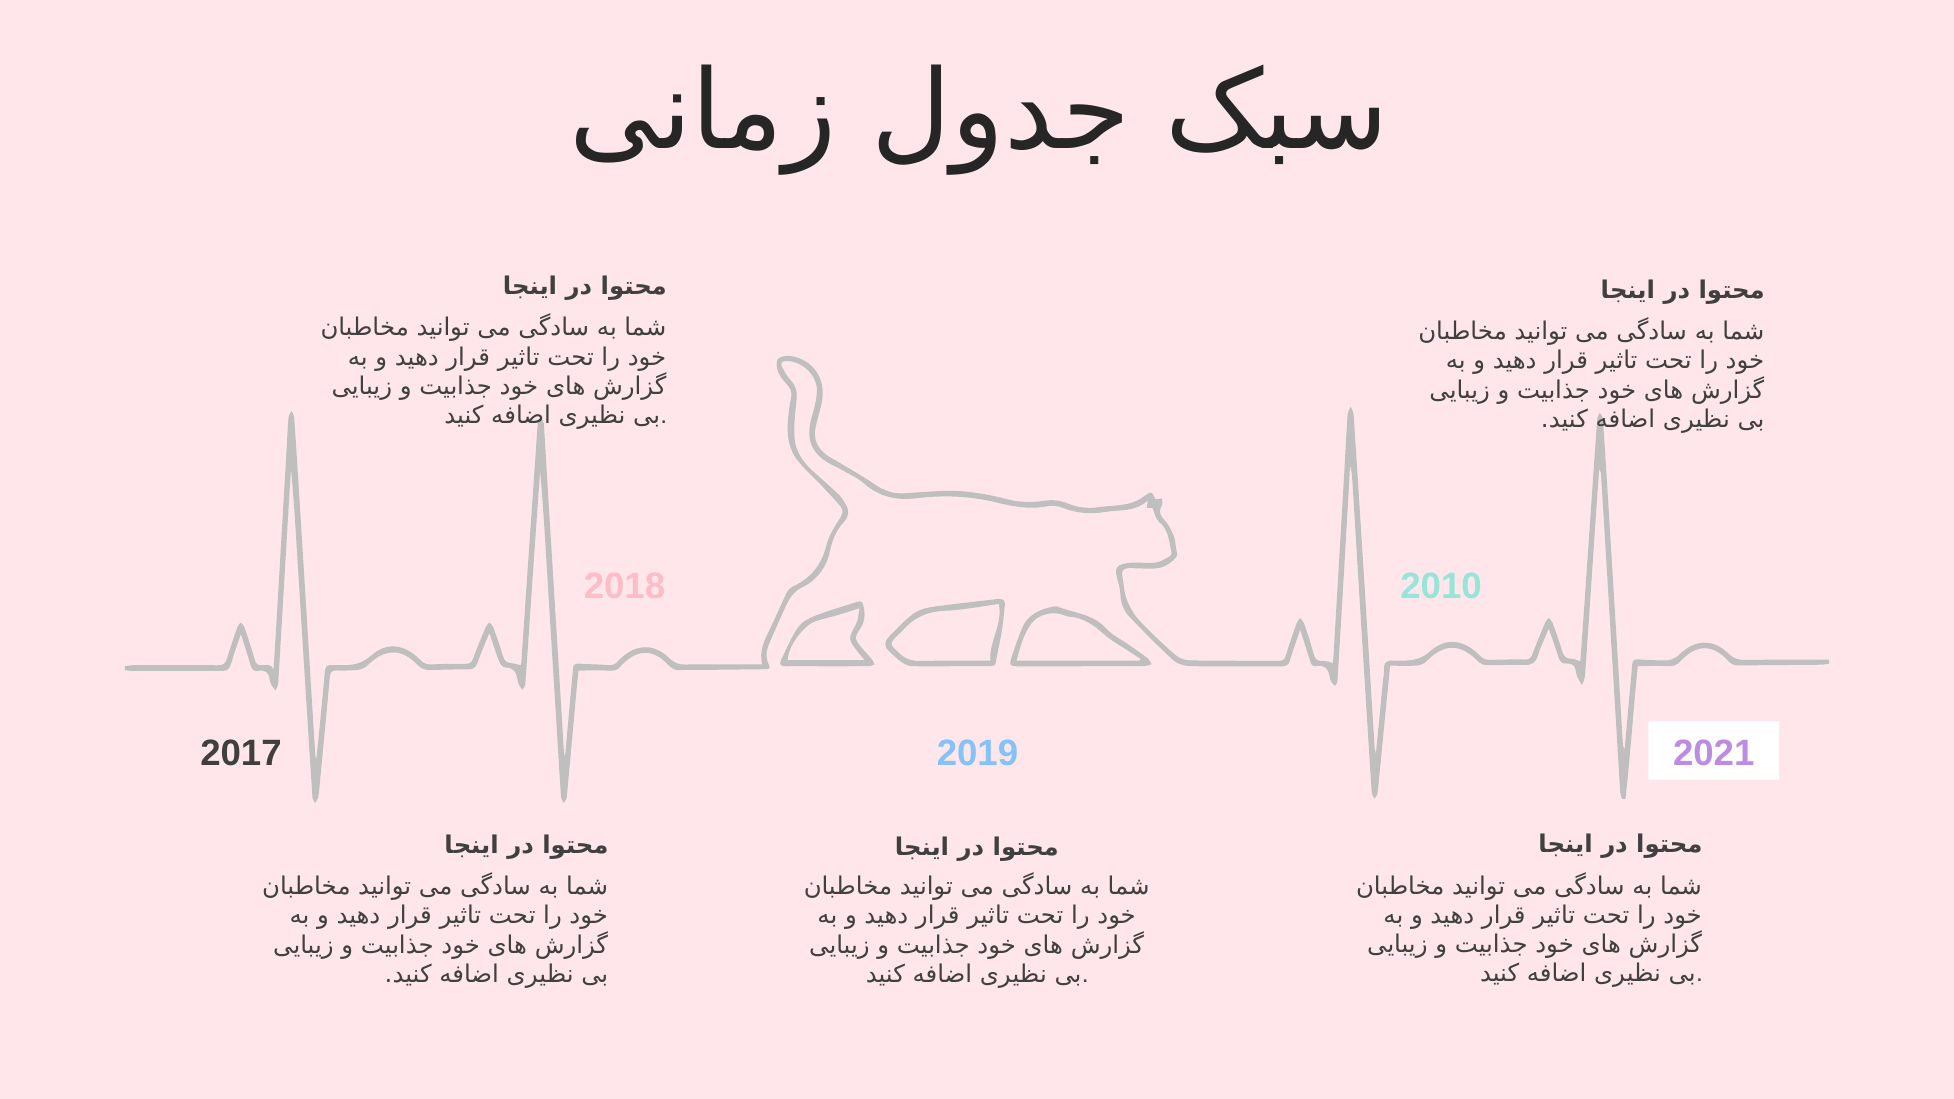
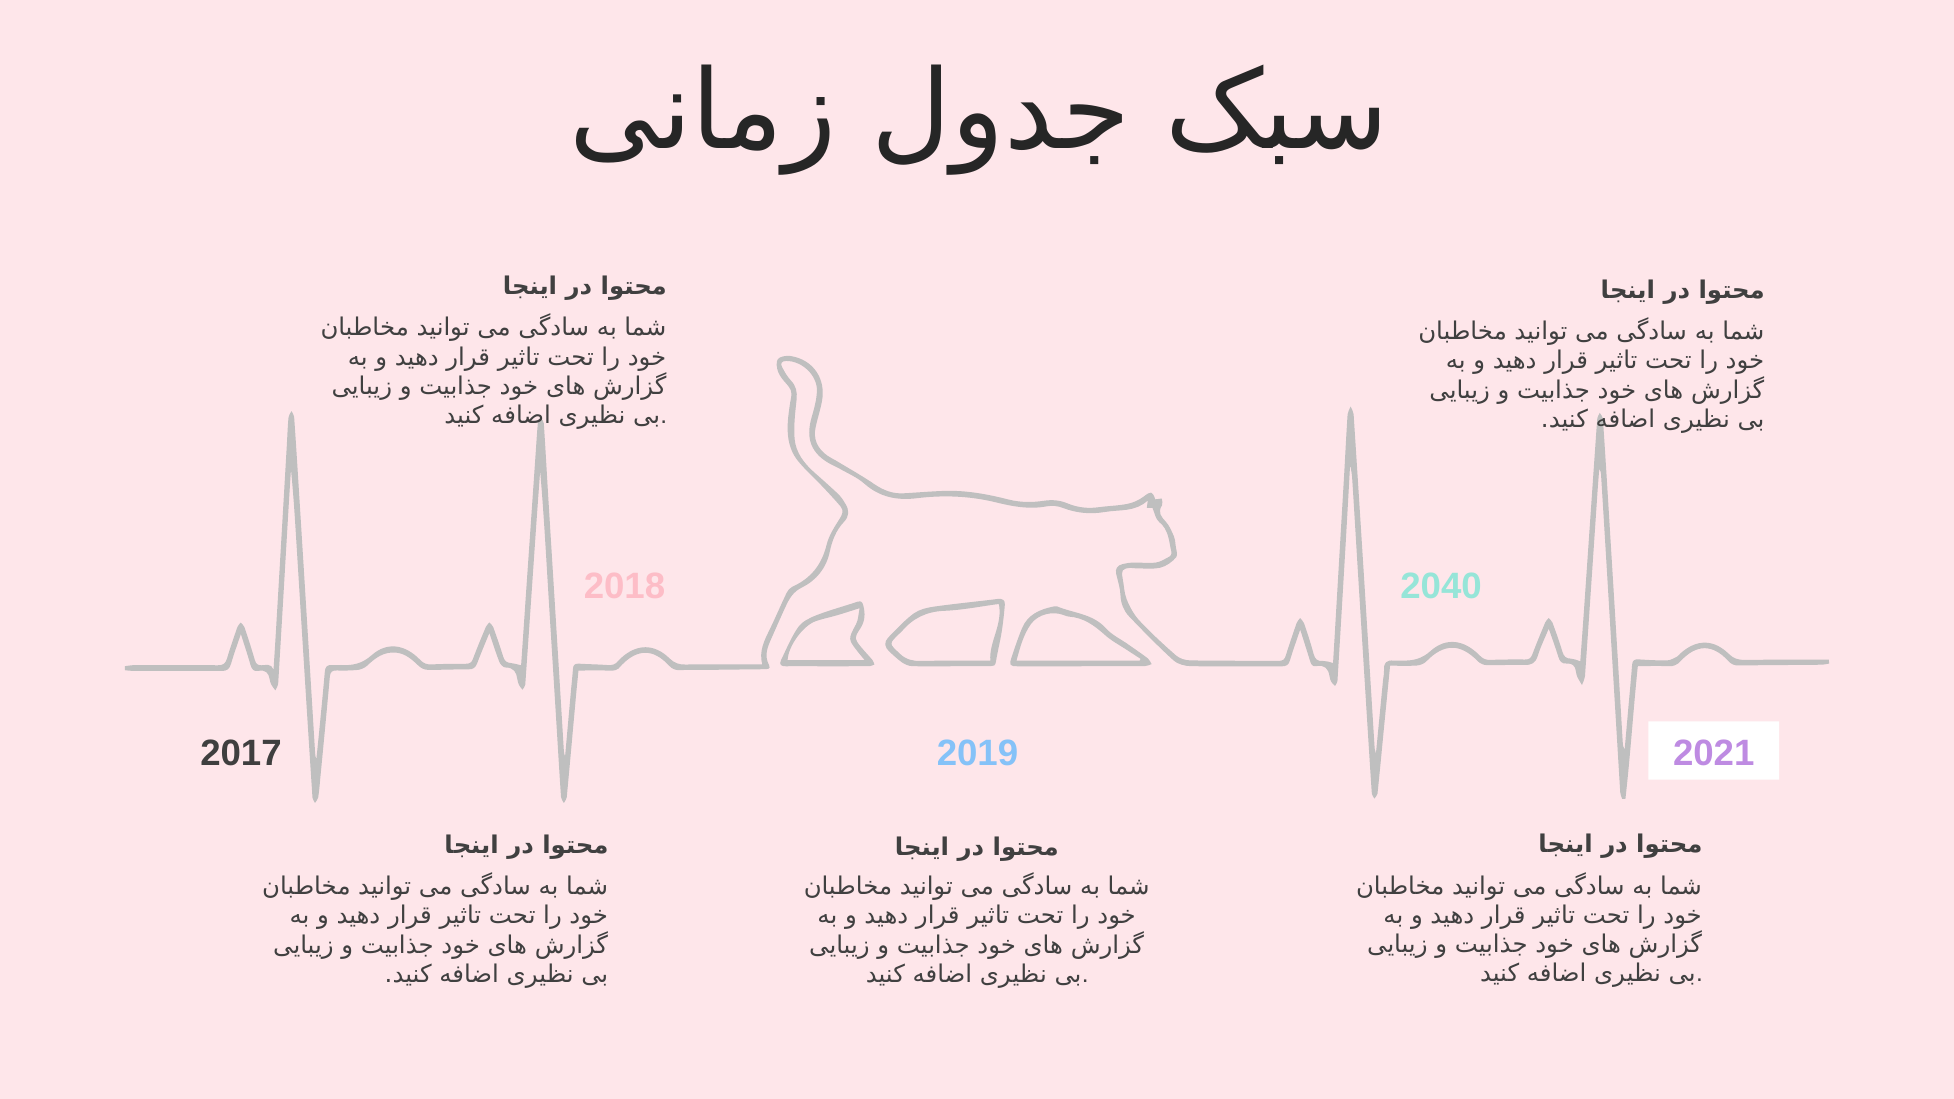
2010: 2010 -> 2040 (1441, 586)
